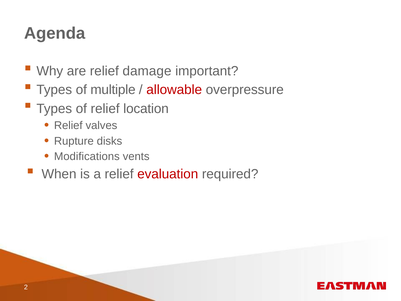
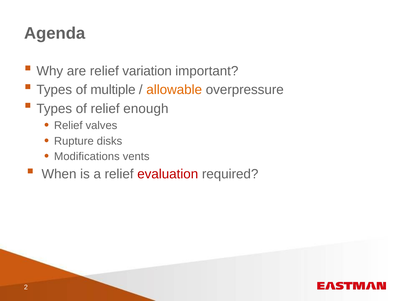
damage: damage -> variation (147, 71)
allowable colour: red -> orange (174, 90)
location: location -> enough (146, 109)
